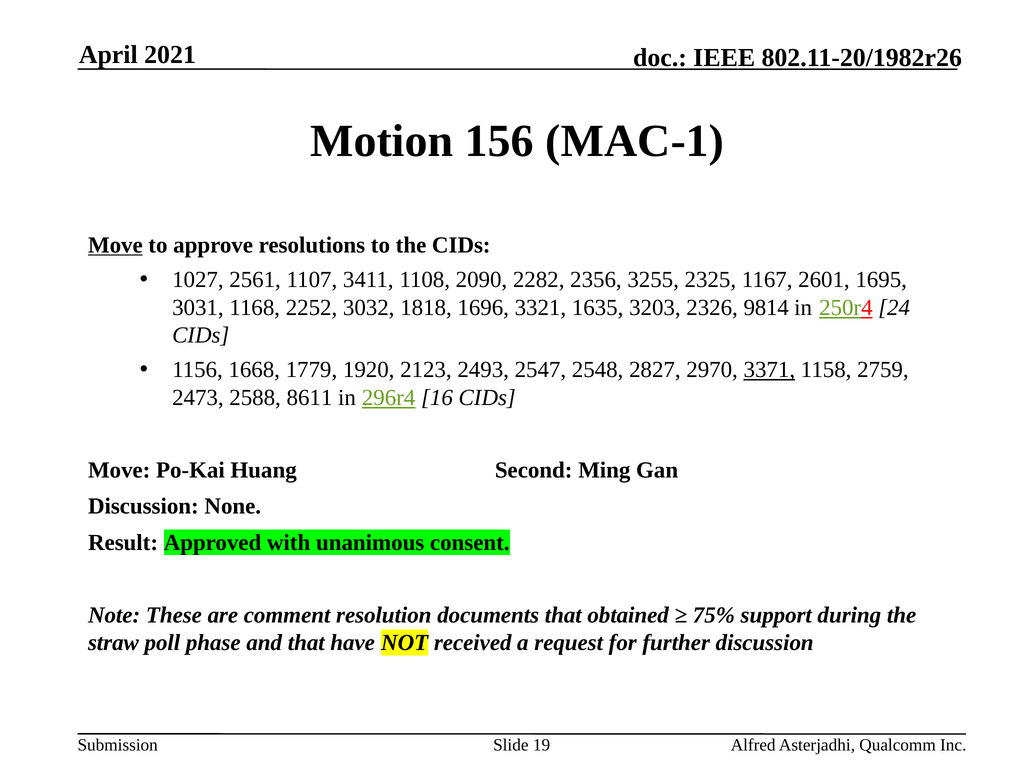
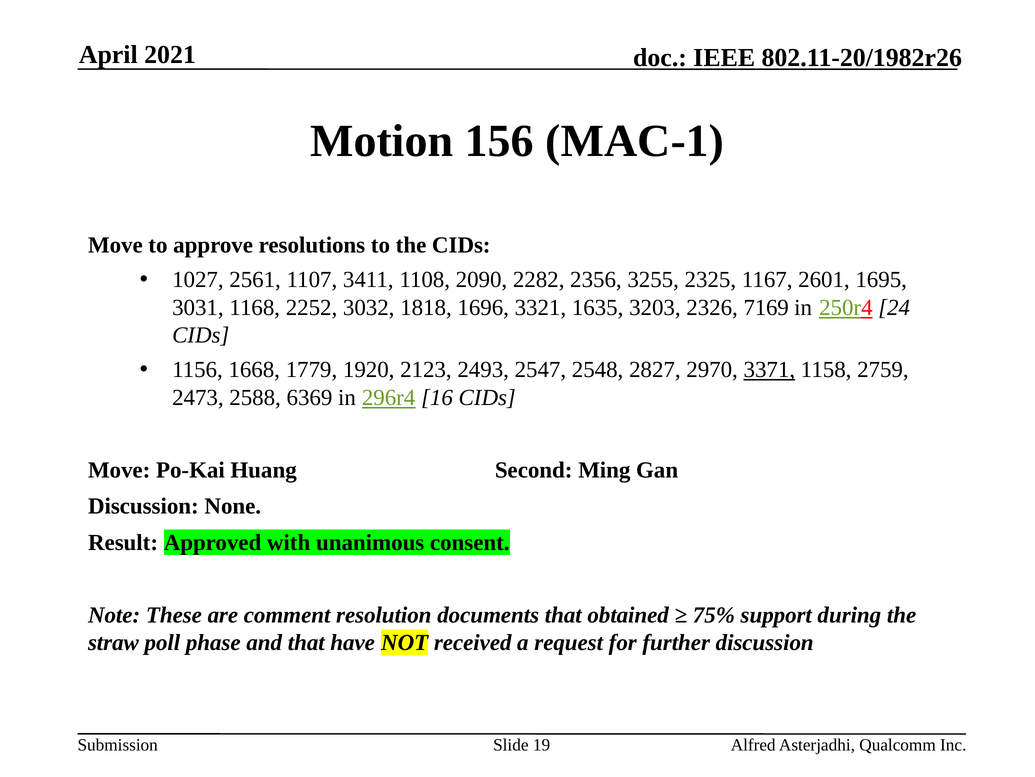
Move underline: present -> none (115, 245)
9814: 9814 -> 7169 (766, 307)
8611: 8611 -> 6369 (310, 397)
